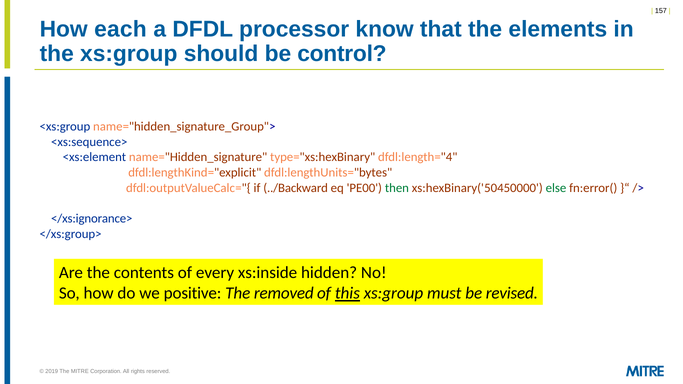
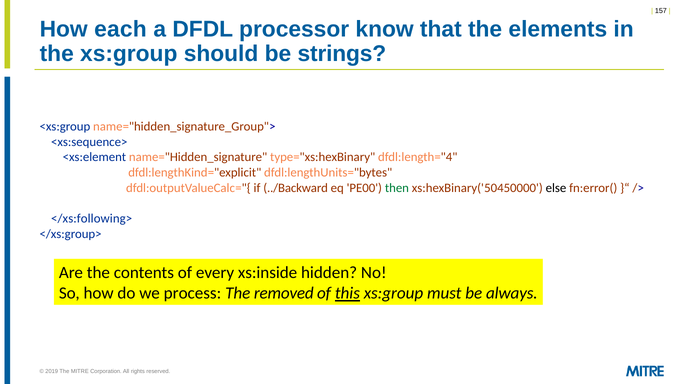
control: control -> strings (342, 54)
else colour: green -> black (556, 188)
</xs:ignorance>: </xs:ignorance> -> </xs:following> (92, 219)
positive: positive -> process (192, 293)
revised: revised -> always (512, 293)
